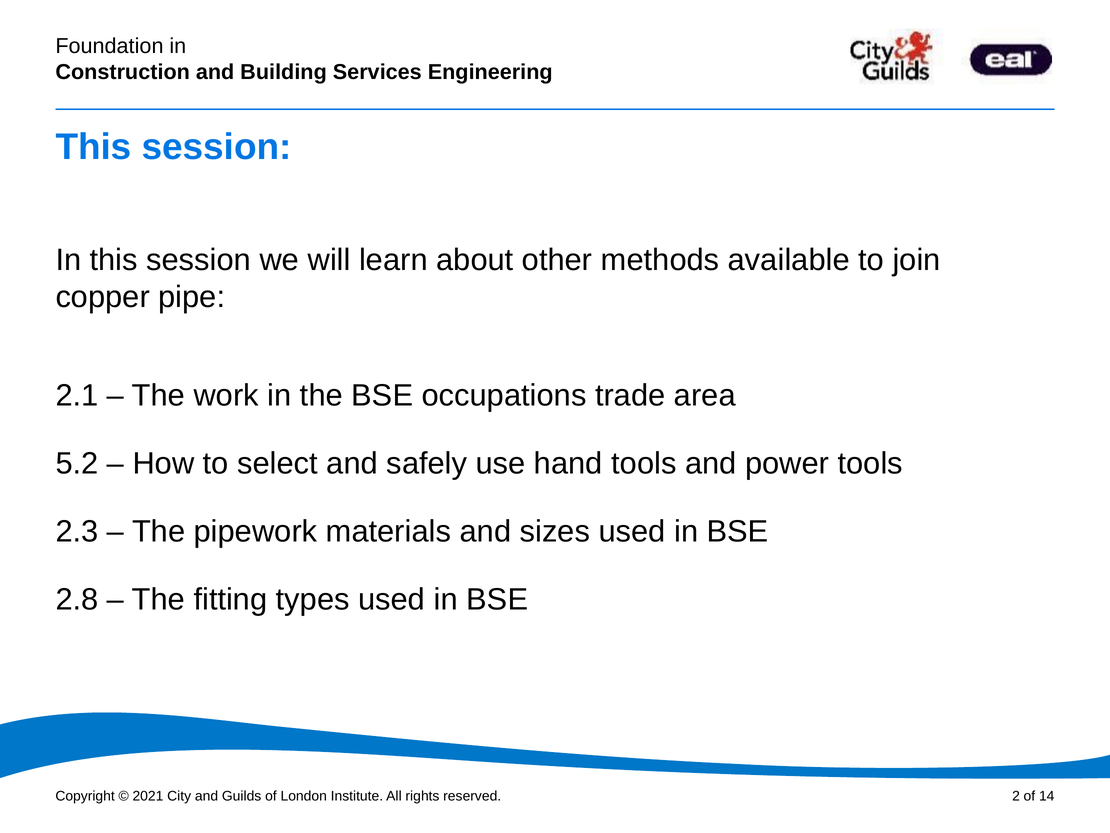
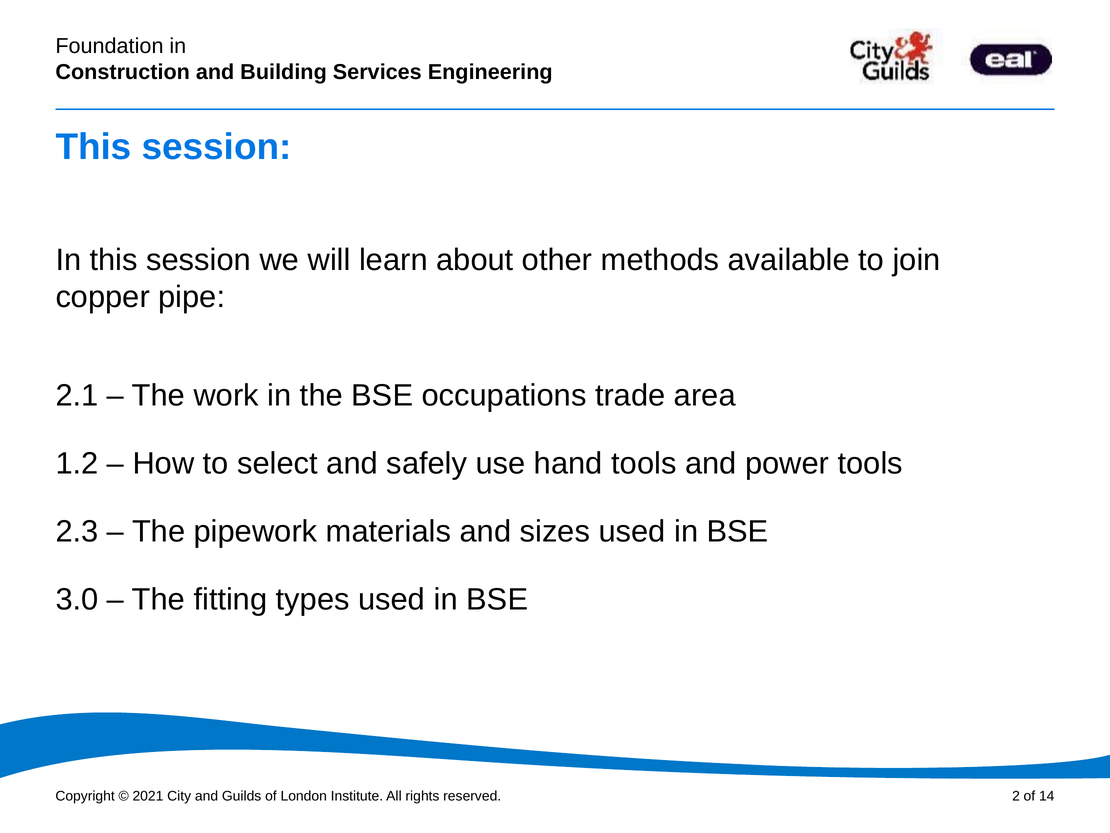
5.2: 5.2 -> 1.2 (77, 463)
2.8: 2.8 -> 3.0 (77, 599)
